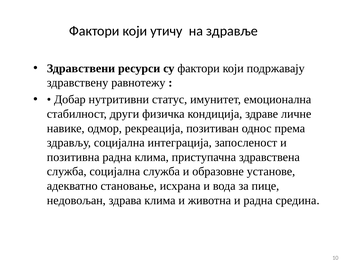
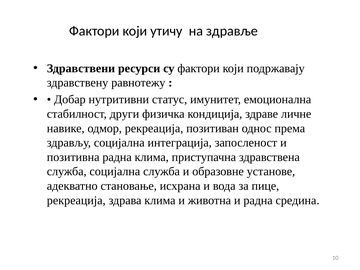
недовољан: недовољан -> рекреација (76, 200)
